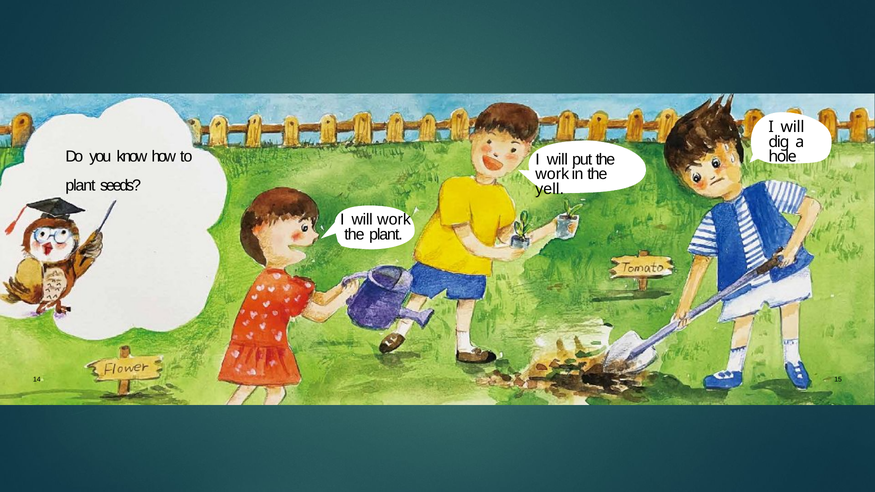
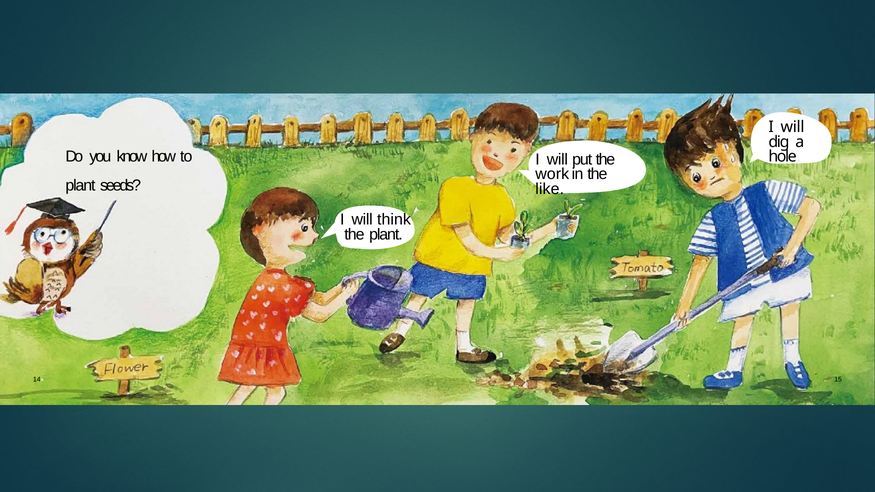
yell: yell -> like (550, 189)
will work: work -> think (394, 220)
